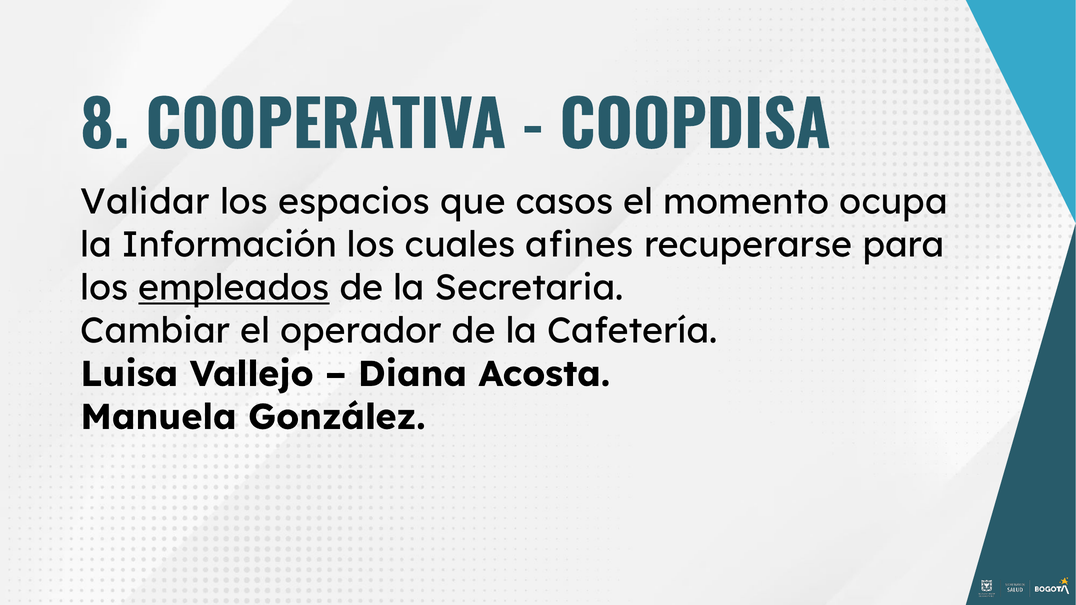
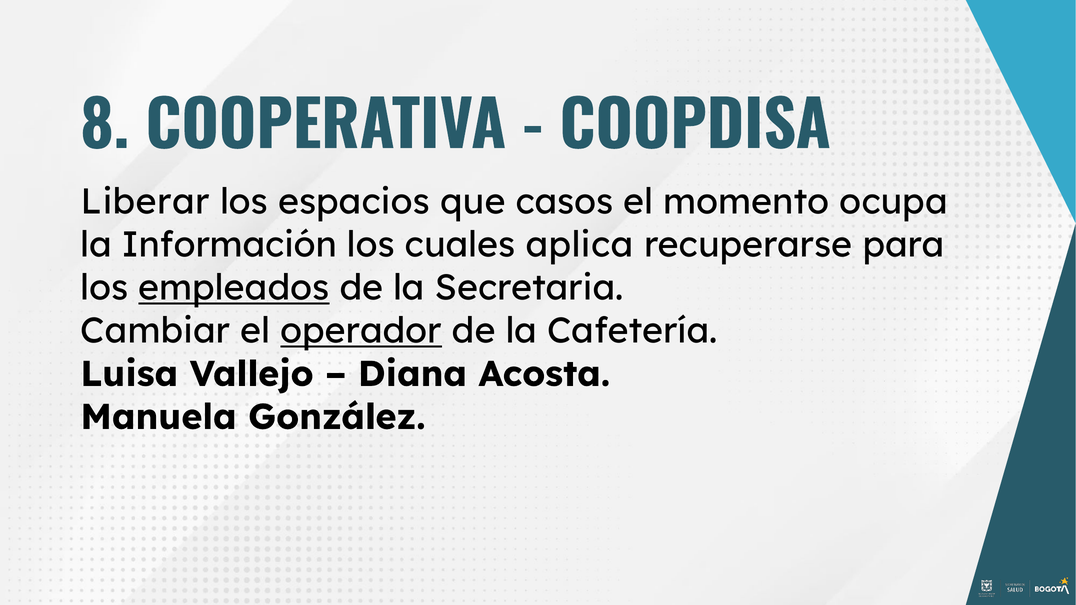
Validar: Validar -> Liberar (145, 202)
afines: afines -> aplica (580, 245)
operador underline: none -> present (361, 331)
